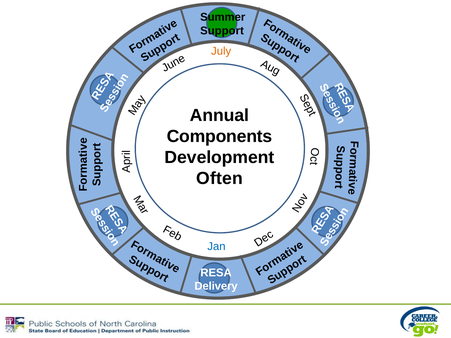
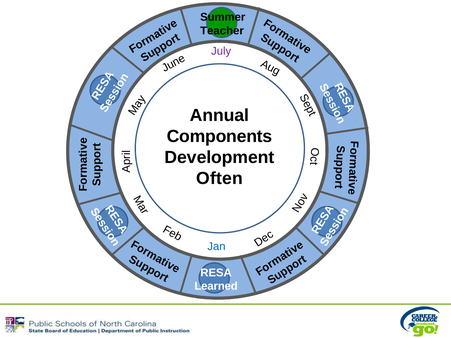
Support: Support -> Teacher (222, 31)
July colour: orange -> purple (221, 51)
Delivery: Delivery -> Learned (216, 286)
